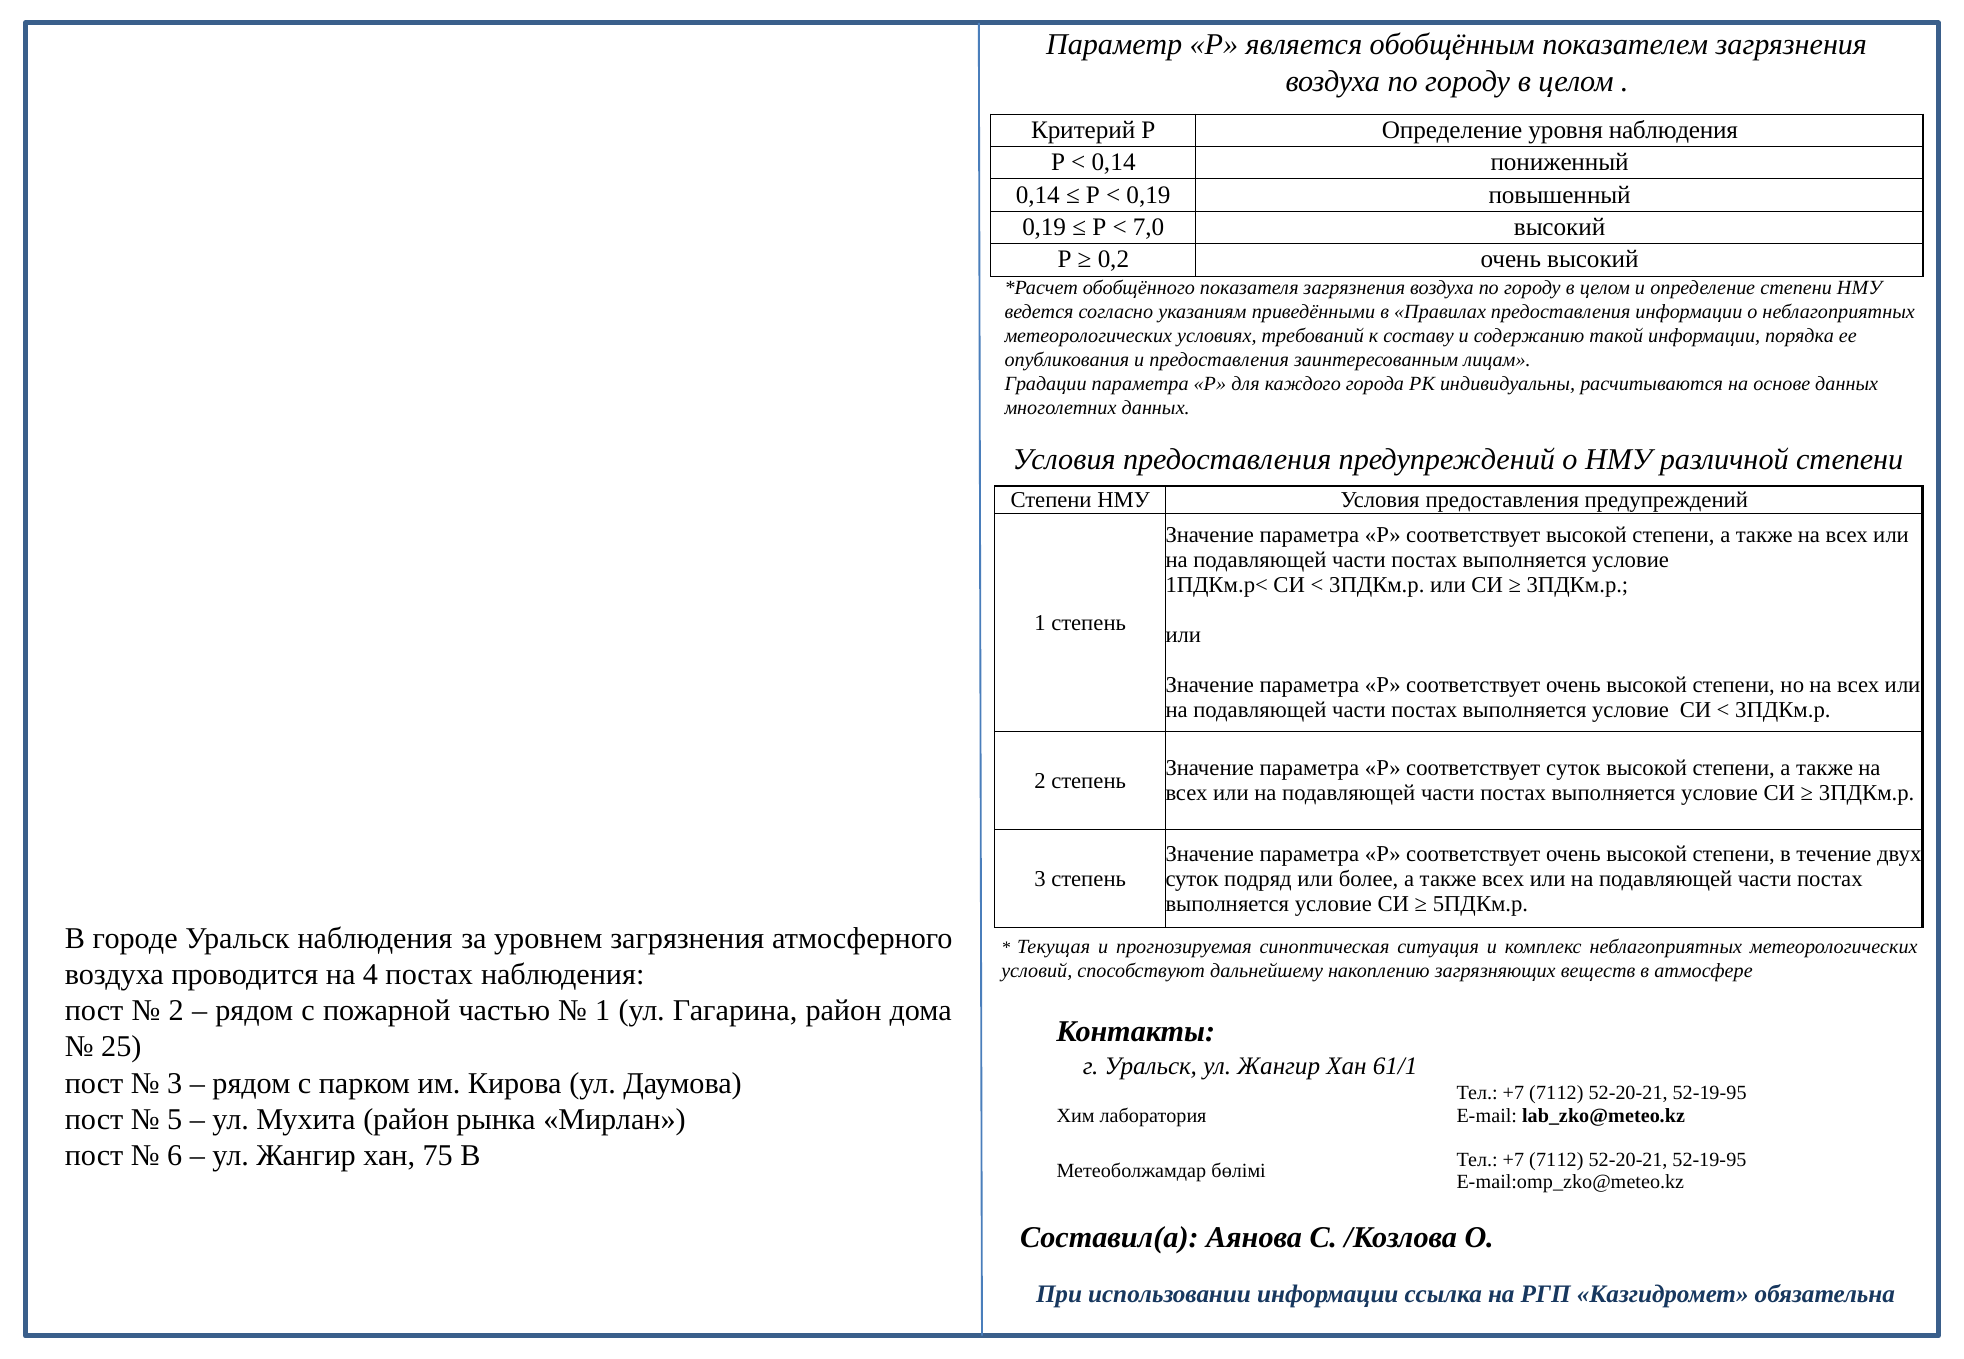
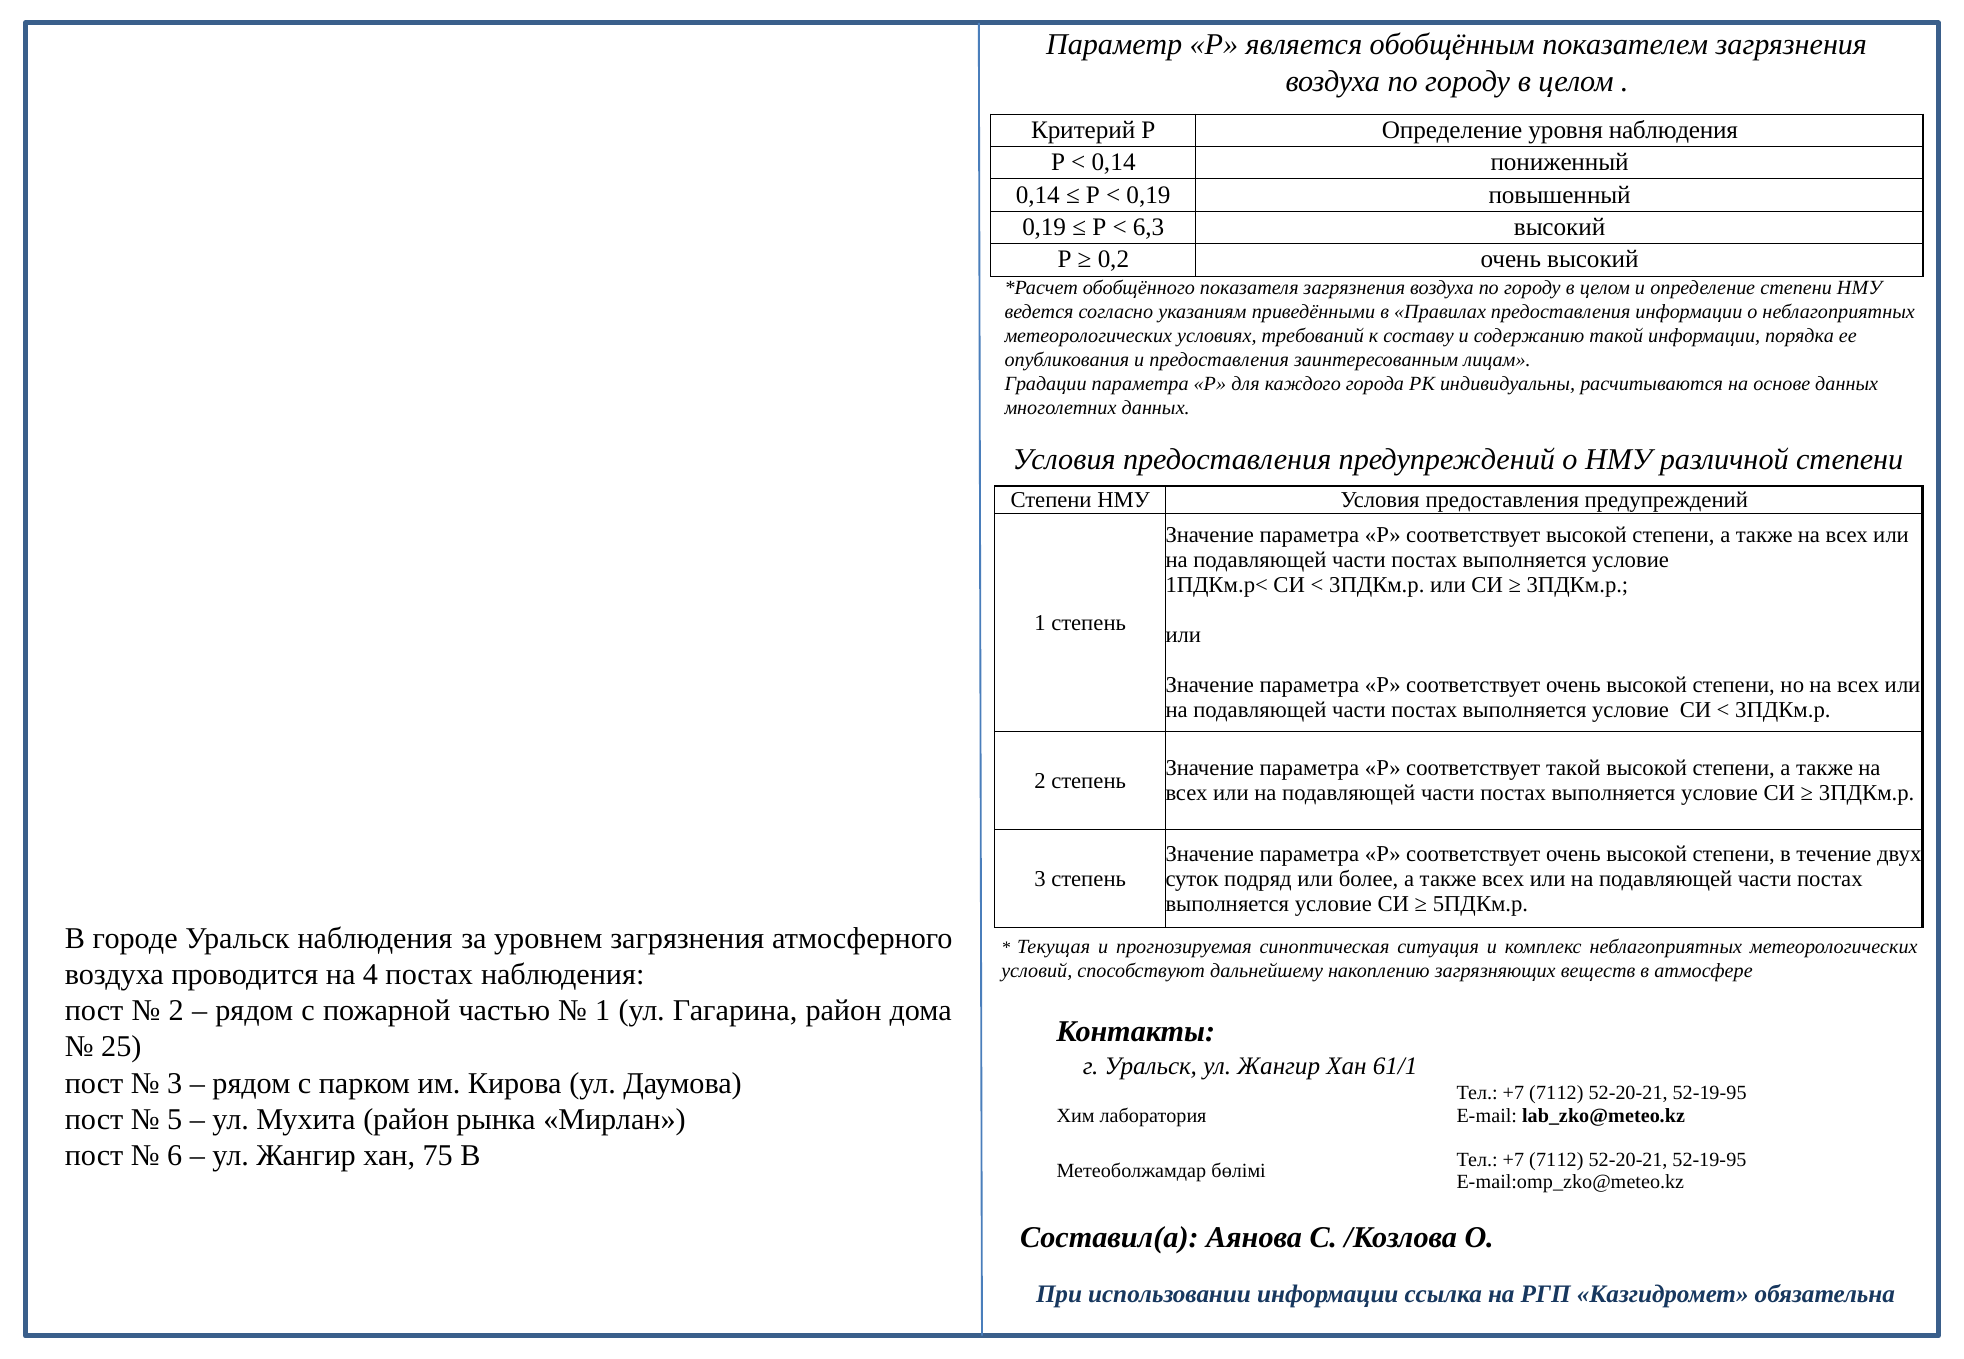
7,0: 7,0 -> 6,3 (1149, 227)
соответствует суток: суток -> такой (1573, 769)
